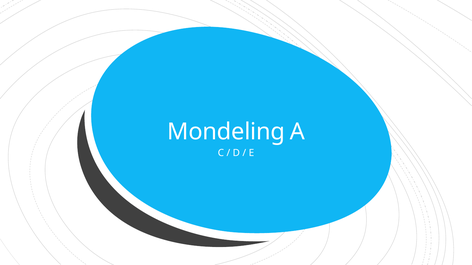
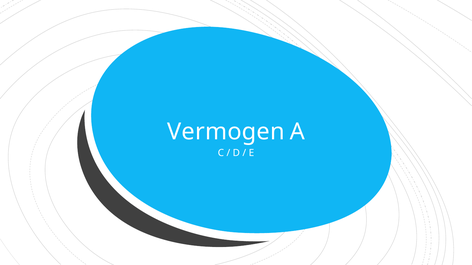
Mondeling: Mondeling -> Vermogen (226, 132)
